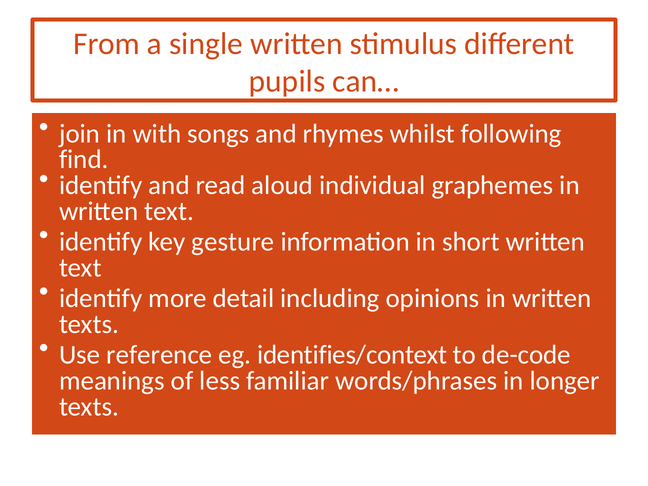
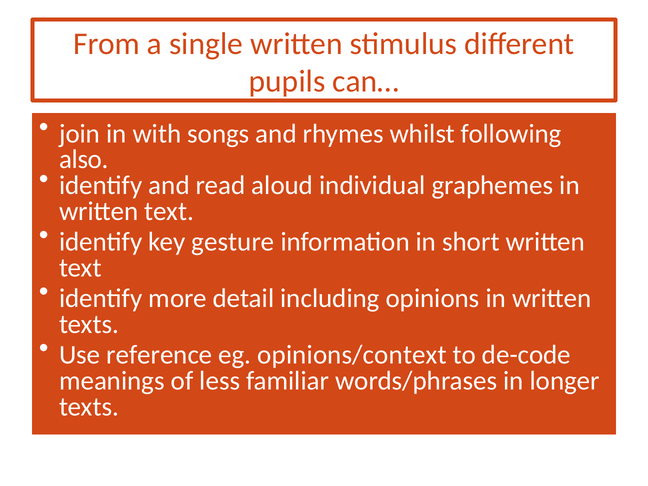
find: find -> also (84, 160)
identifies/context: identifies/context -> opinions/context (352, 355)
